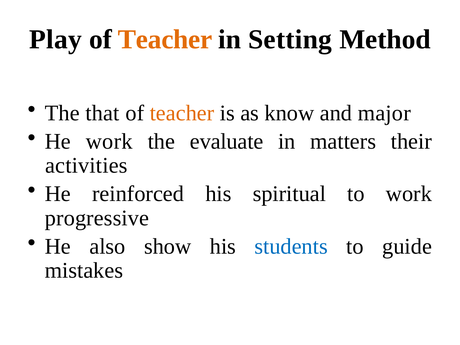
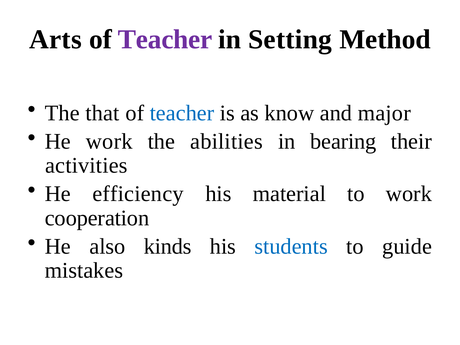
Play: Play -> Arts (55, 39)
Teacher colour: orange -> purple (165, 39)
teacher colour: orange -> blue (182, 113)
evaluate: evaluate -> abilities (226, 141)
matters: matters -> bearing (343, 141)
reinforced: reinforced -> efficiency (138, 194)
spiritual: spiritual -> material (289, 194)
progressive: progressive -> cooperation (97, 218)
show: show -> kinds (168, 246)
